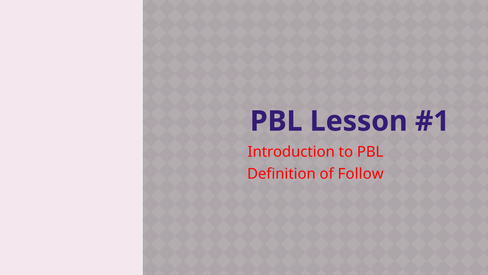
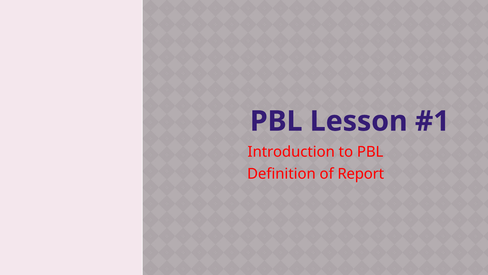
Follow: Follow -> Report (361, 174)
